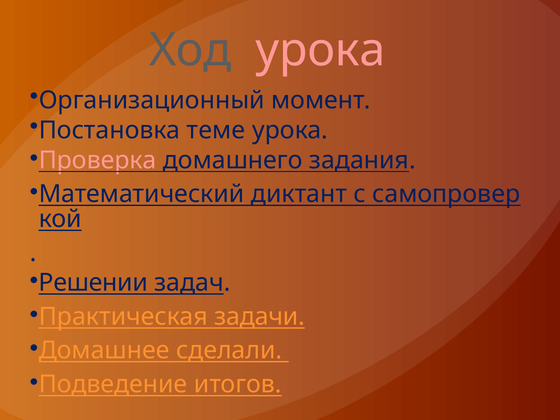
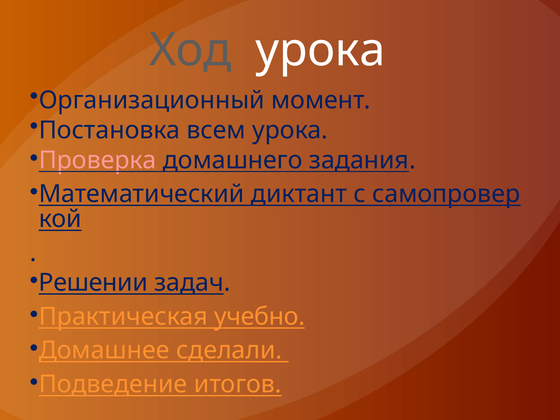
урока colour: pink -> white (321, 50)
теме: теме -> всем (216, 130)
задачи: задачи -> учебно (260, 317)
